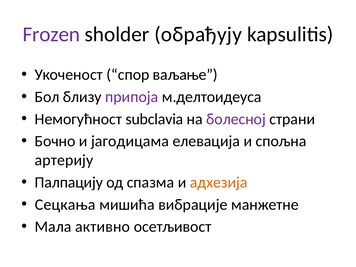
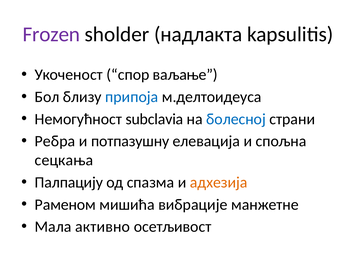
обрађују: обрађују -> надлакта (198, 34)
припоја colour: purple -> blue (132, 97)
болесној colour: purple -> blue (236, 119)
Бочно: Бочно -> Ребра (55, 141)
јагодицама: јагодицама -> потпазушну (130, 141)
артерију: артерију -> сецкања (64, 160)
Сецкања: Сецкања -> Раменом (65, 205)
